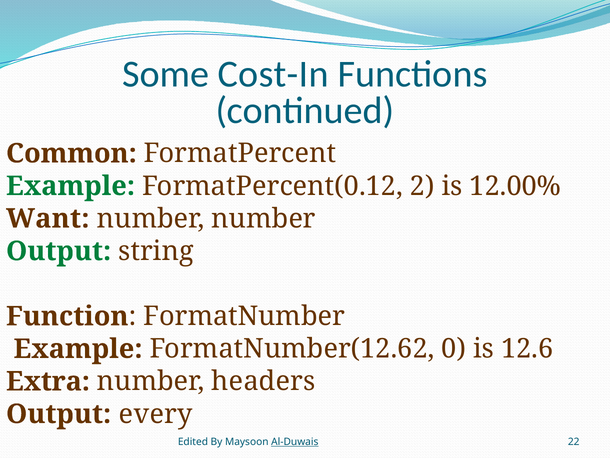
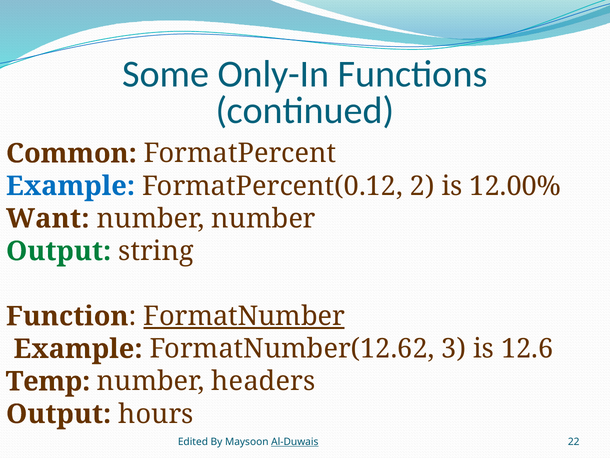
Cost-In: Cost-In -> Only-In (273, 74)
Example colour: green -> blue (71, 186)
FormatNumber underline: none -> present (244, 316)
0: 0 -> 3 (454, 349)
Extra: Extra -> Temp (48, 381)
every: every -> hours (156, 414)
